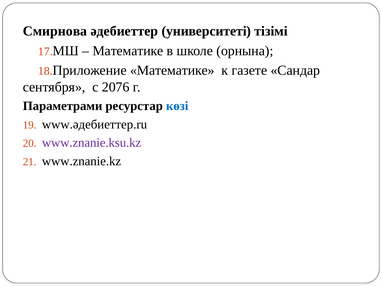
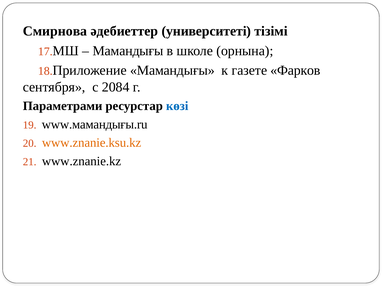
Математике: Математике -> Мамандығы (128, 51)
Приложение Математике: Математике -> Мамандығы (172, 70)
Сандар: Сандар -> Фарков (295, 70)
2076: 2076 -> 2084 (116, 87)
www.әдебиеттер.ru: www.әдебиеттер.ru -> www.мамандығы.ru (95, 124)
www.znanie.ksu.kz colour: purple -> orange (92, 142)
